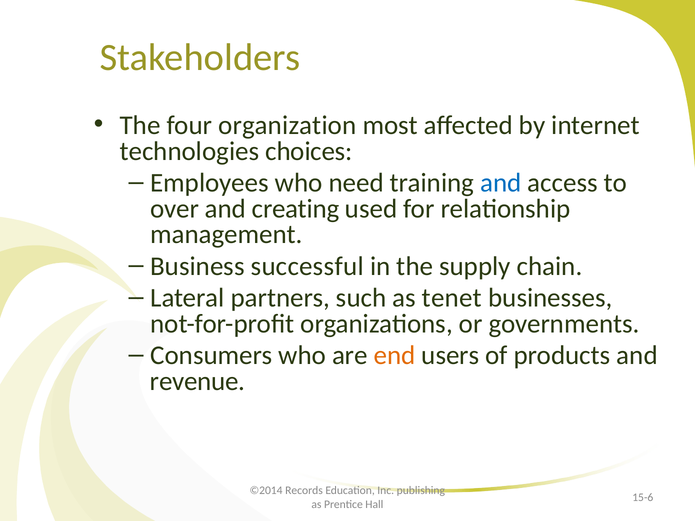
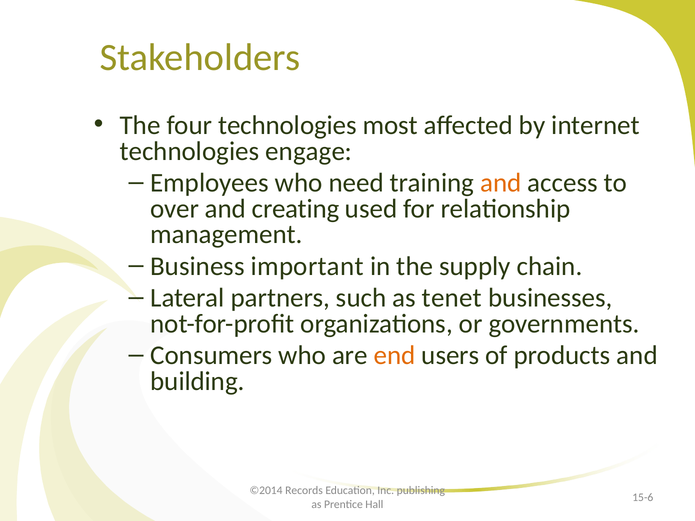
four organization: organization -> technologies (287, 125)
choices: choices -> engage (309, 151)
and colour: blue -> orange (501, 183)
successful: successful -> important (307, 266)
revenue: revenue -> building (197, 381)
